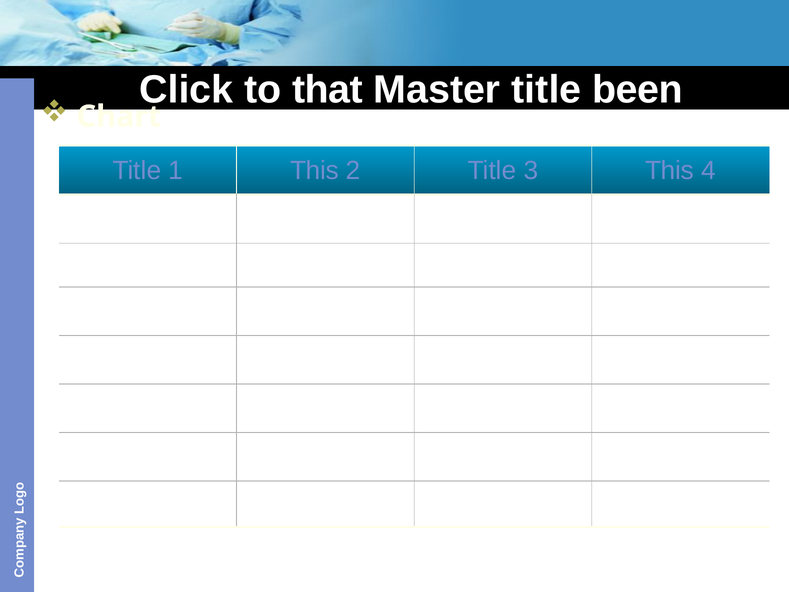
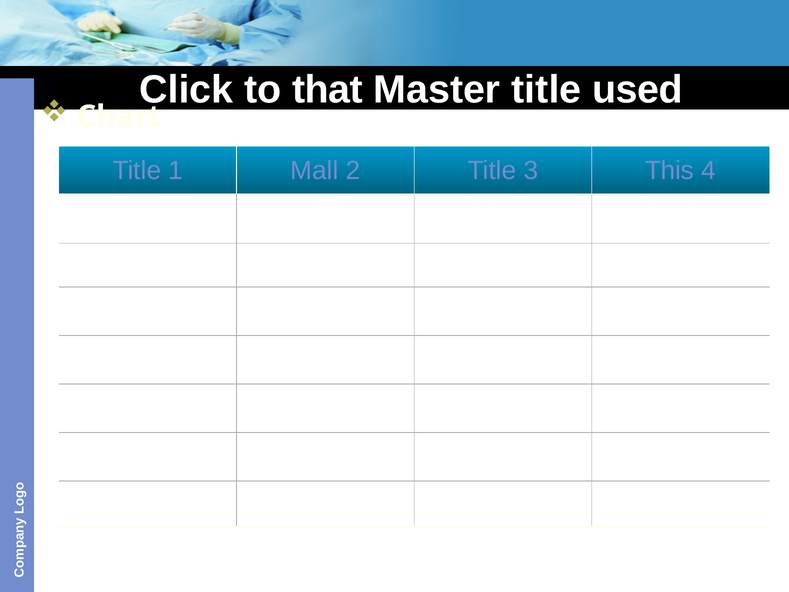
been: been -> used (637, 90)
1 This: This -> Mall (314, 170)
